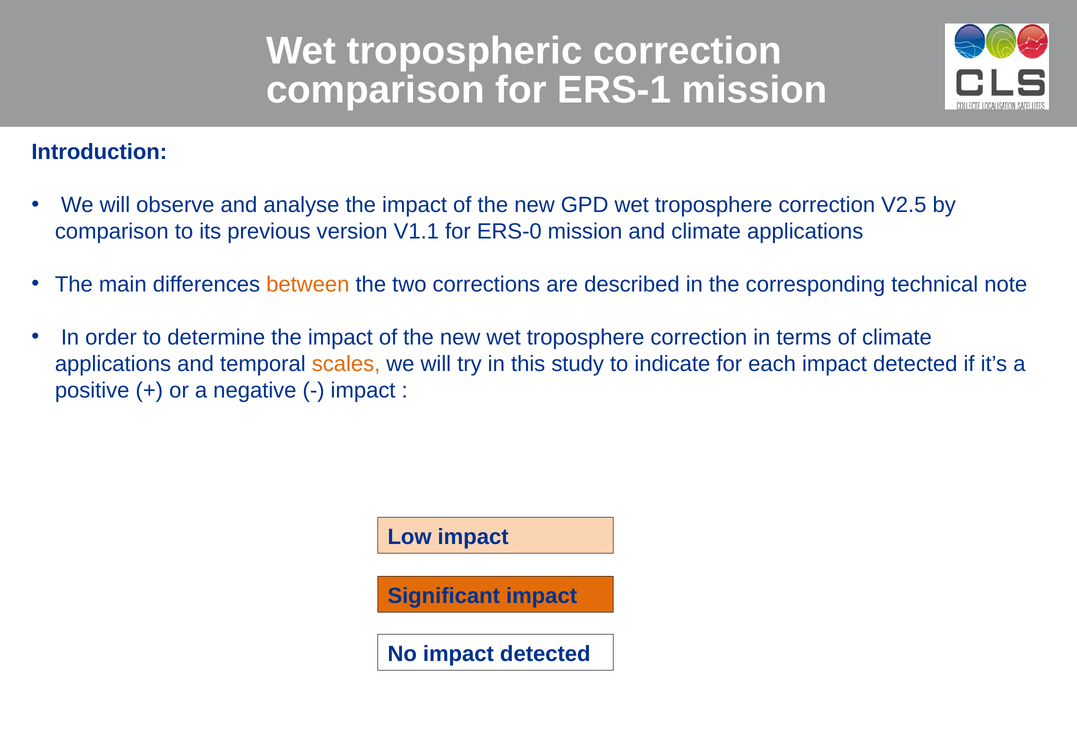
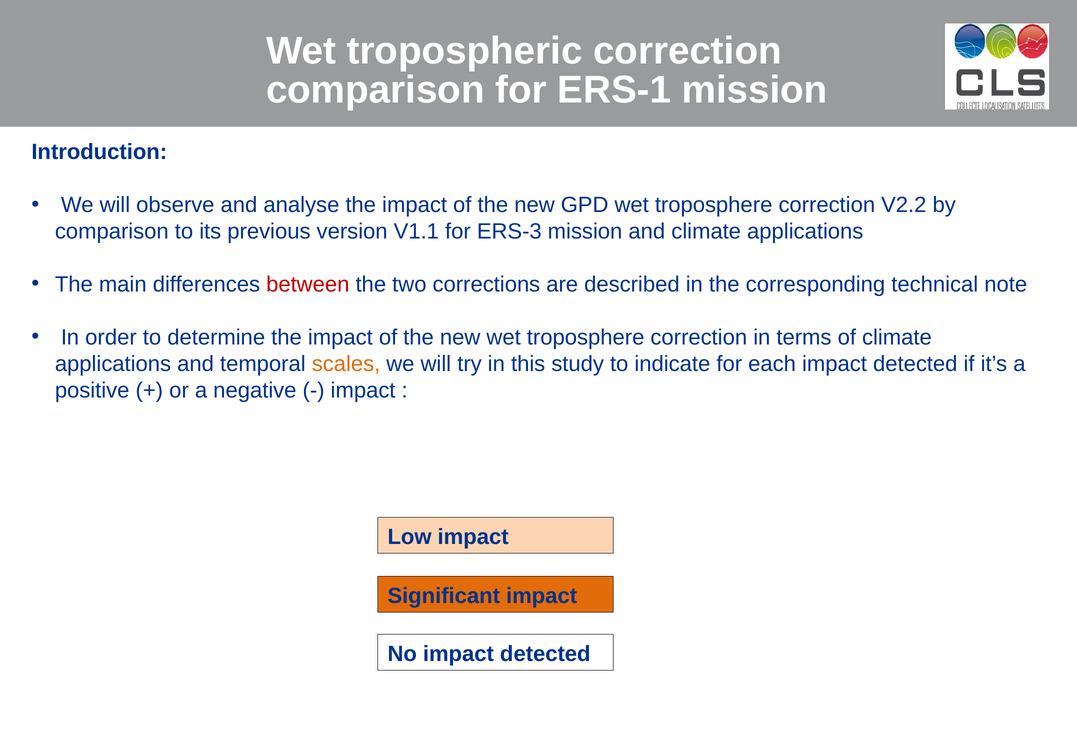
V2.5: V2.5 -> V2.2 (904, 205)
ERS-0: ERS-0 -> ERS-3 (509, 232)
between colour: orange -> red (308, 285)
